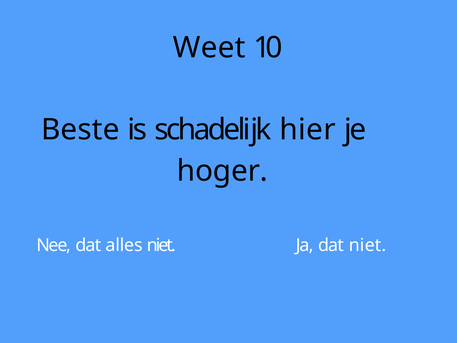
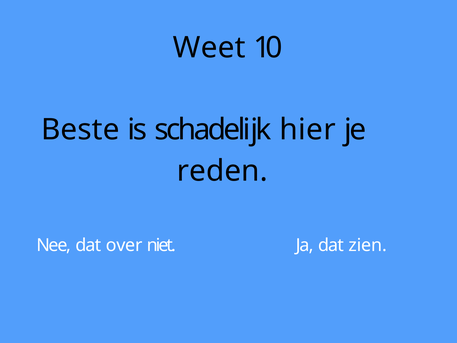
hoger: hoger -> reden (222, 171)
alles: alles -> over (124, 245)
dat niet: niet -> zien (368, 245)
